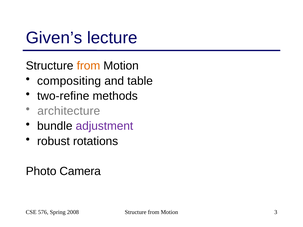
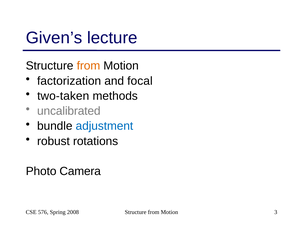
compositing: compositing -> factorization (69, 81)
table: table -> focal (140, 81)
two-refine: two-refine -> two-taken (63, 96)
architecture: architecture -> uncalibrated (69, 111)
adjustment colour: purple -> blue (104, 126)
